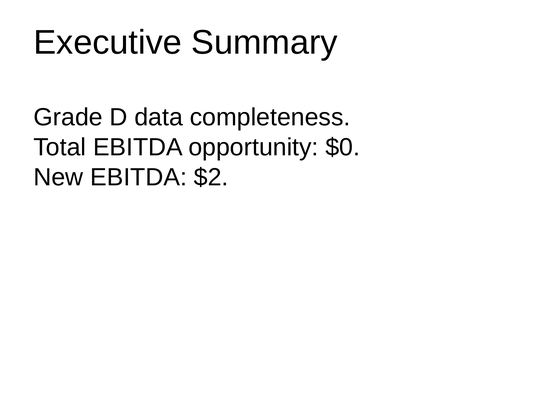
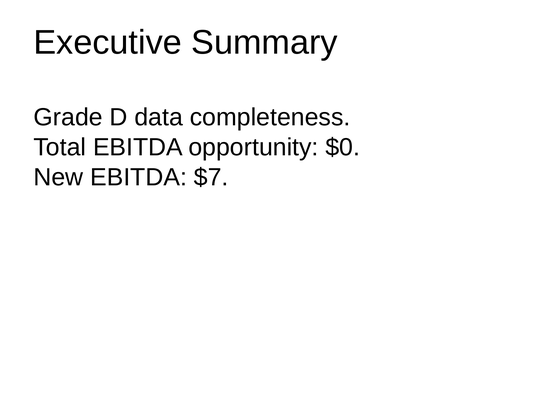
$2: $2 -> $7 (211, 177)
